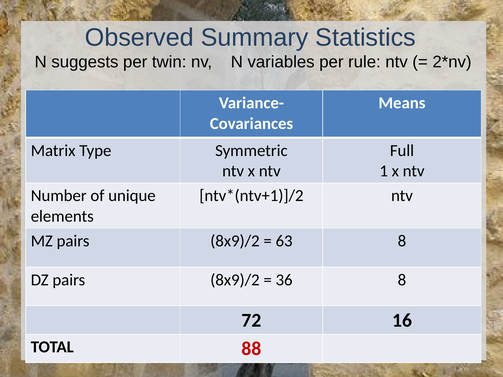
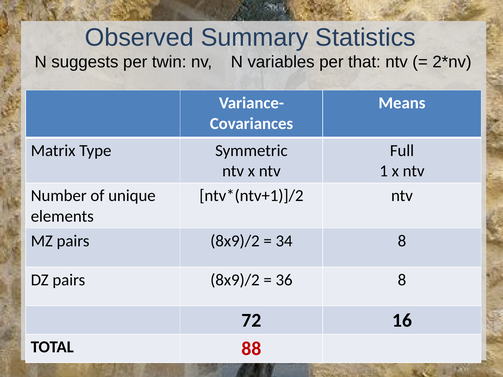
rule: rule -> that (364, 62)
63: 63 -> 34 (284, 241)
